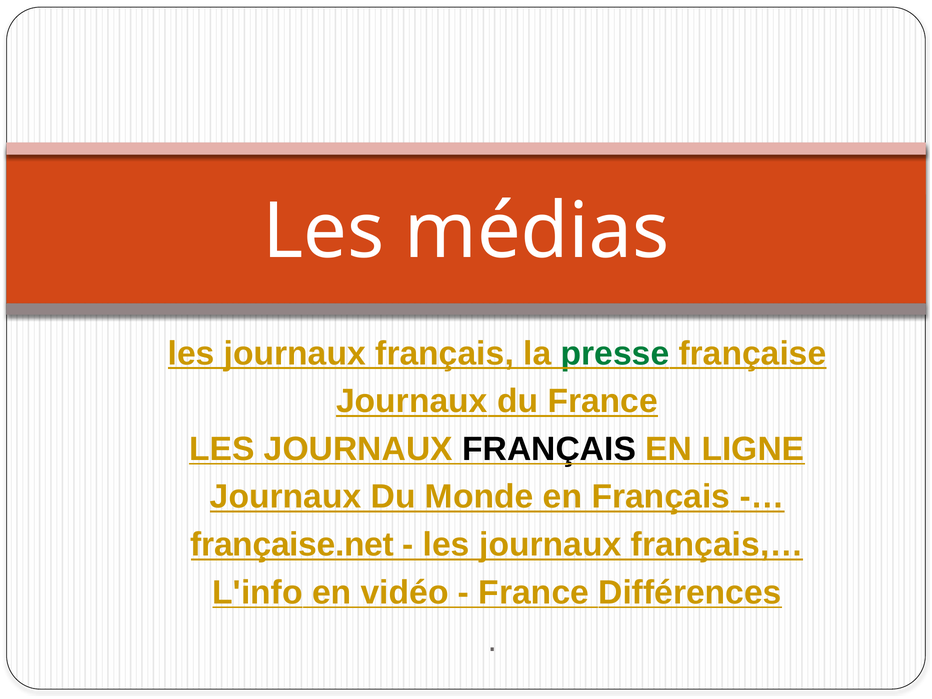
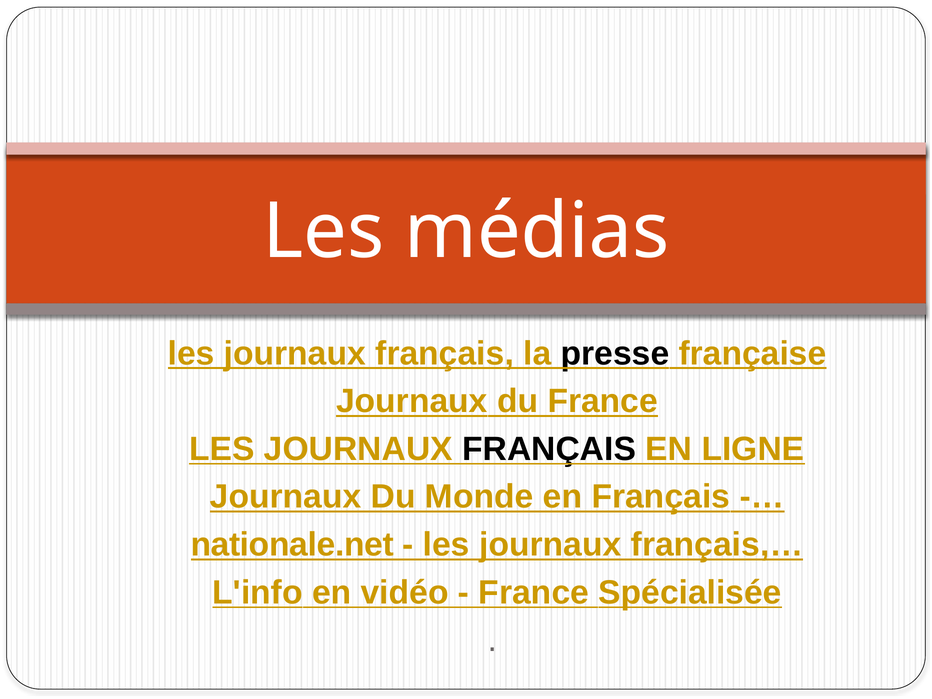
presse colour: green -> black (615, 353)
française.net: française.net -> nationale.net (292, 545)
Différences: Différences -> Spécialisée (690, 592)
